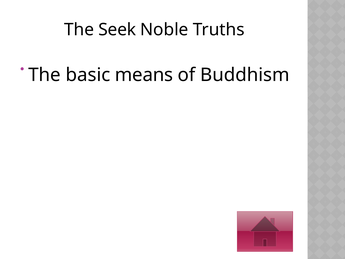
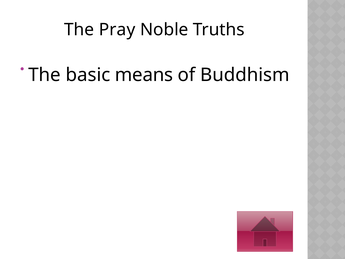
Seek: Seek -> Pray (117, 30)
